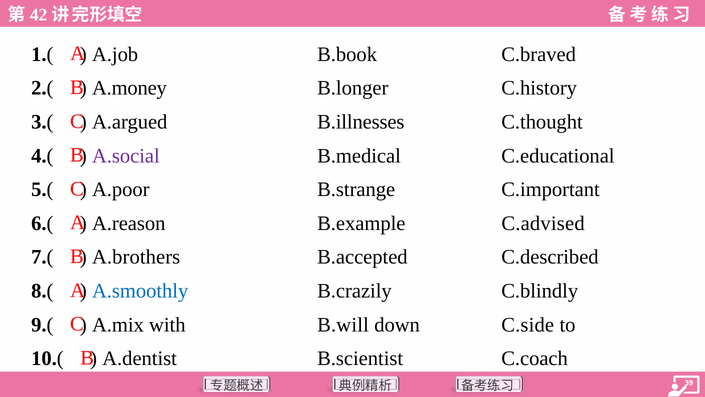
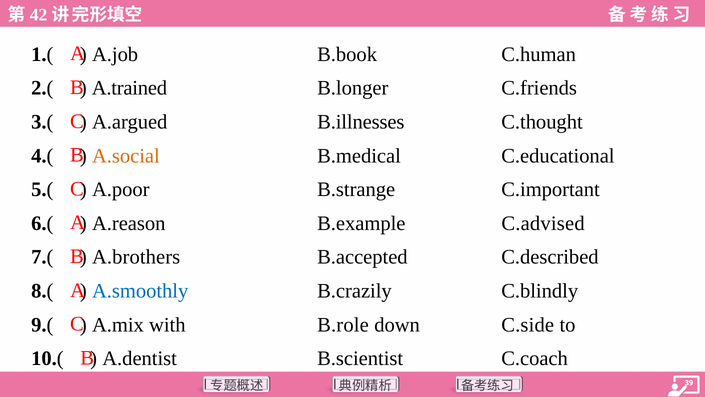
C.braved: C.braved -> C.human (539, 54)
A.money: A.money -> A.trained (129, 88)
C.history: C.history -> C.friends (539, 88)
A.social colour: purple -> orange (126, 156)
B.will: B.will -> B.role (343, 324)
